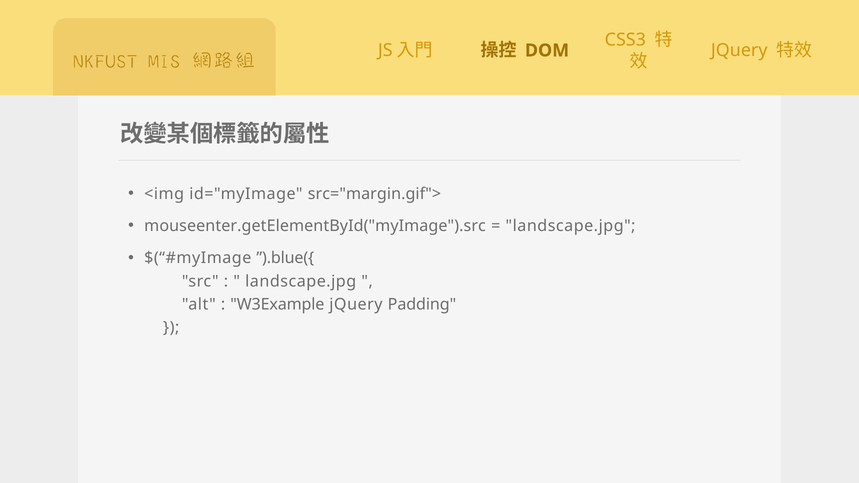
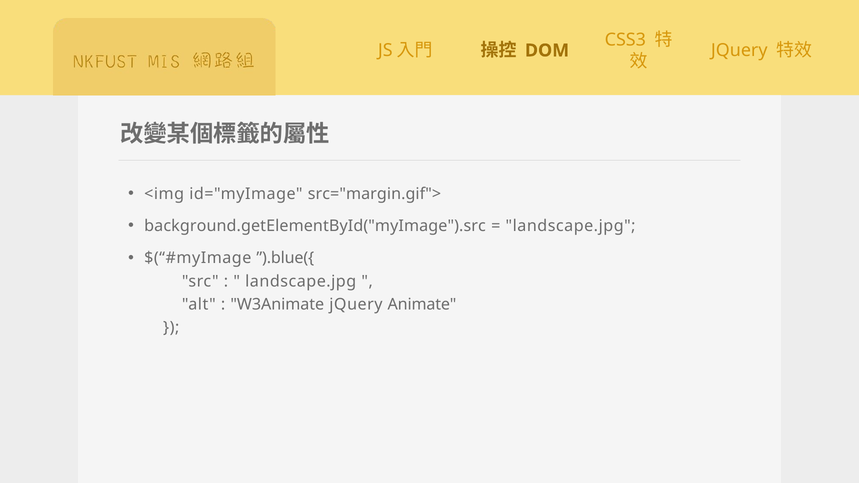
mouseenter.getElementById("myImage").src: mouseenter.getElementById("myImage").src -> background.getElementById("myImage").src (315, 226)
W3Example: W3Example -> W3Animate (277, 305)
Padding: Padding -> Animate (422, 305)
